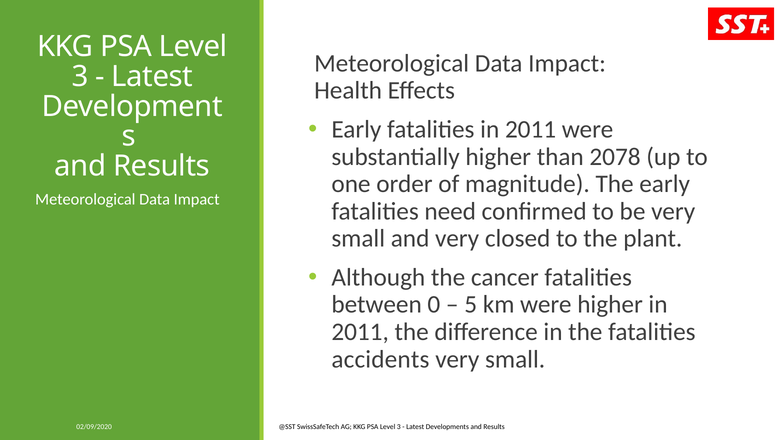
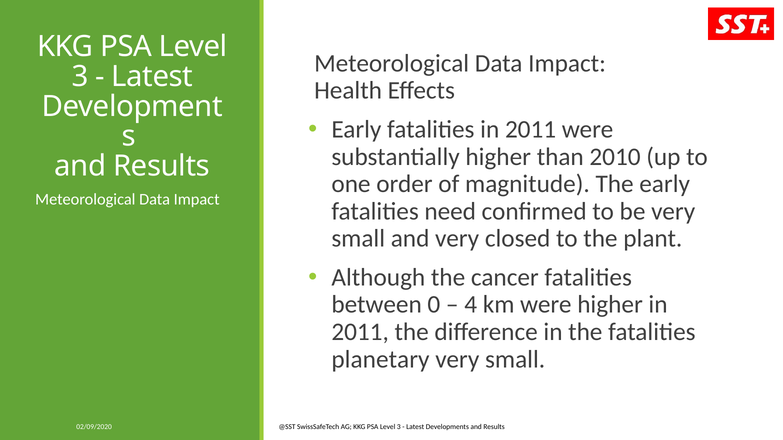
2078: 2078 -> 2010 (615, 157)
5: 5 -> 4 (471, 305)
accidents: accidents -> planetary (380, 360)
